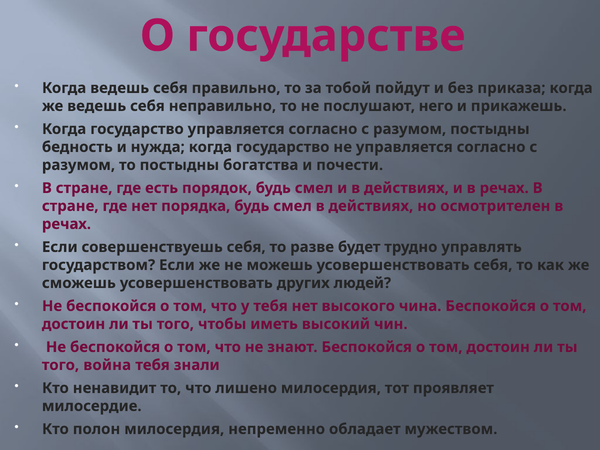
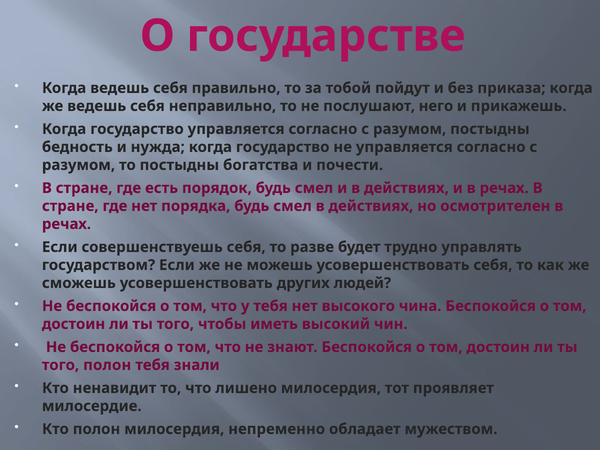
того война: война -> полон (107, 365)
